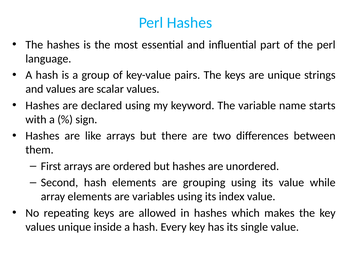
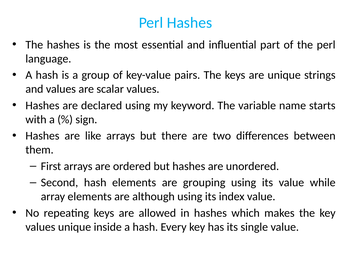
variables: variables -> although (153, 197)
